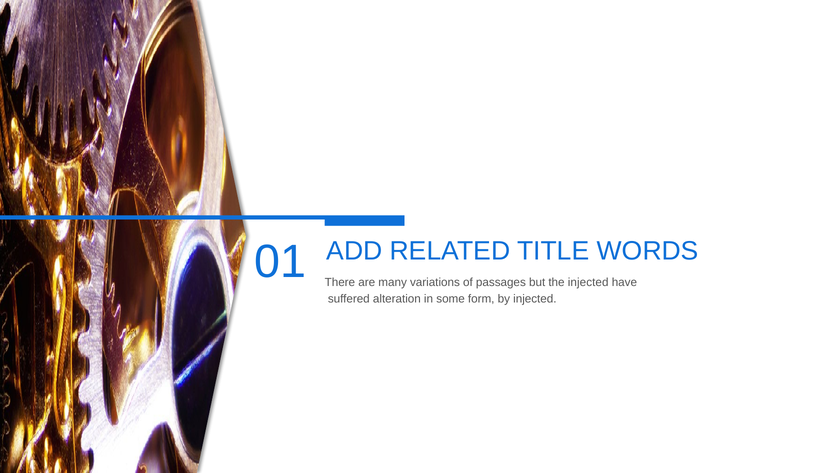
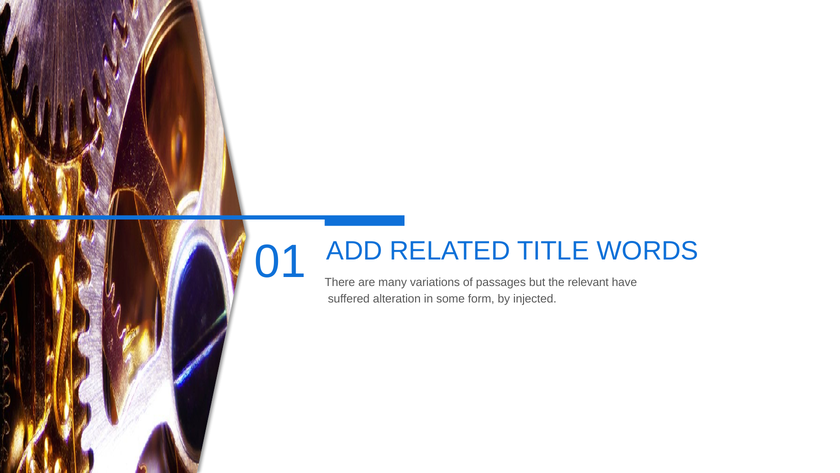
the injected: injected -> relevant (588, 282)
